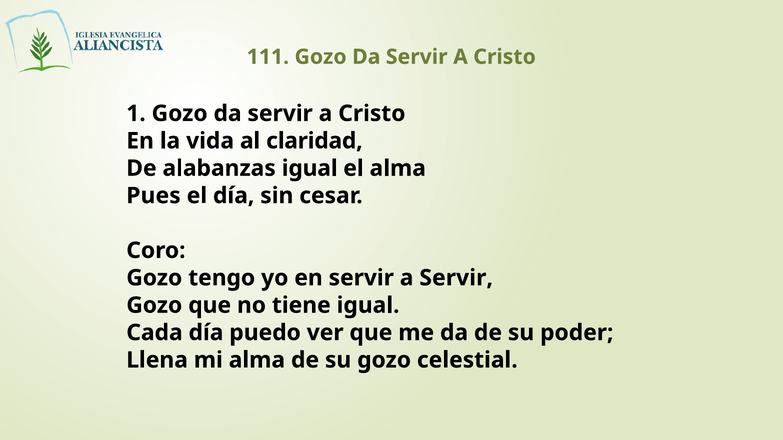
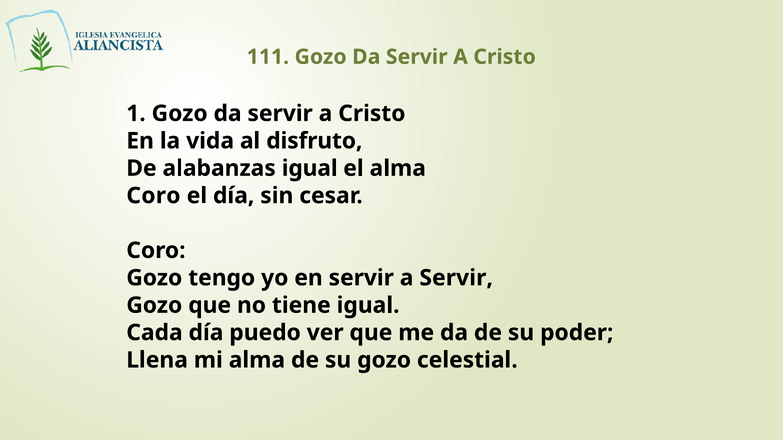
claridad: claridad -> disfruto (314, 141)
Pues: Pues -> Coro (153, 196)
